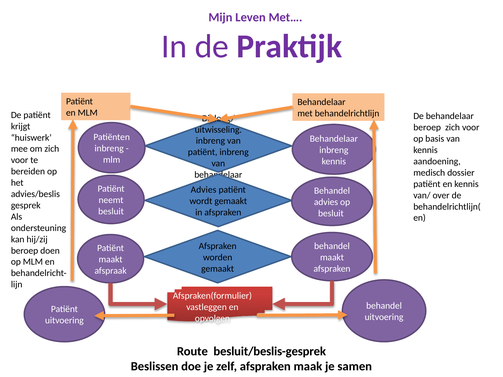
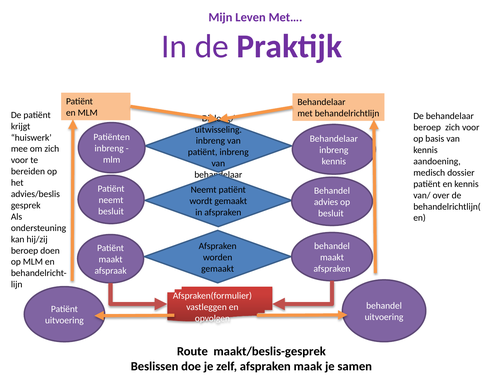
Advies: Advies -> Neemt (204, 190)
besluit/beslis-gesprek: besluit/beslis-gesprek -> maakt/beslis-gesprek (270, 352)
